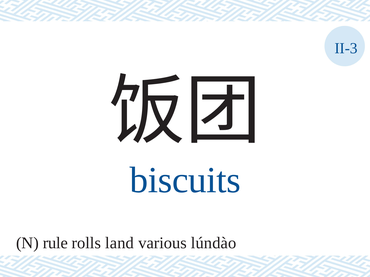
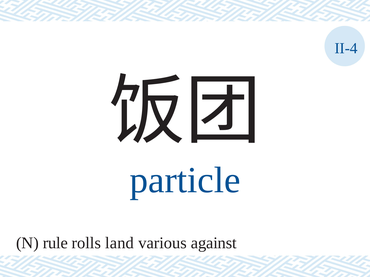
II-3: II-3 -> II-4 (346, 48)
biscuits: biscuits -> particle (185, 181)
lúndào: lúndào -> against (214, 243)
